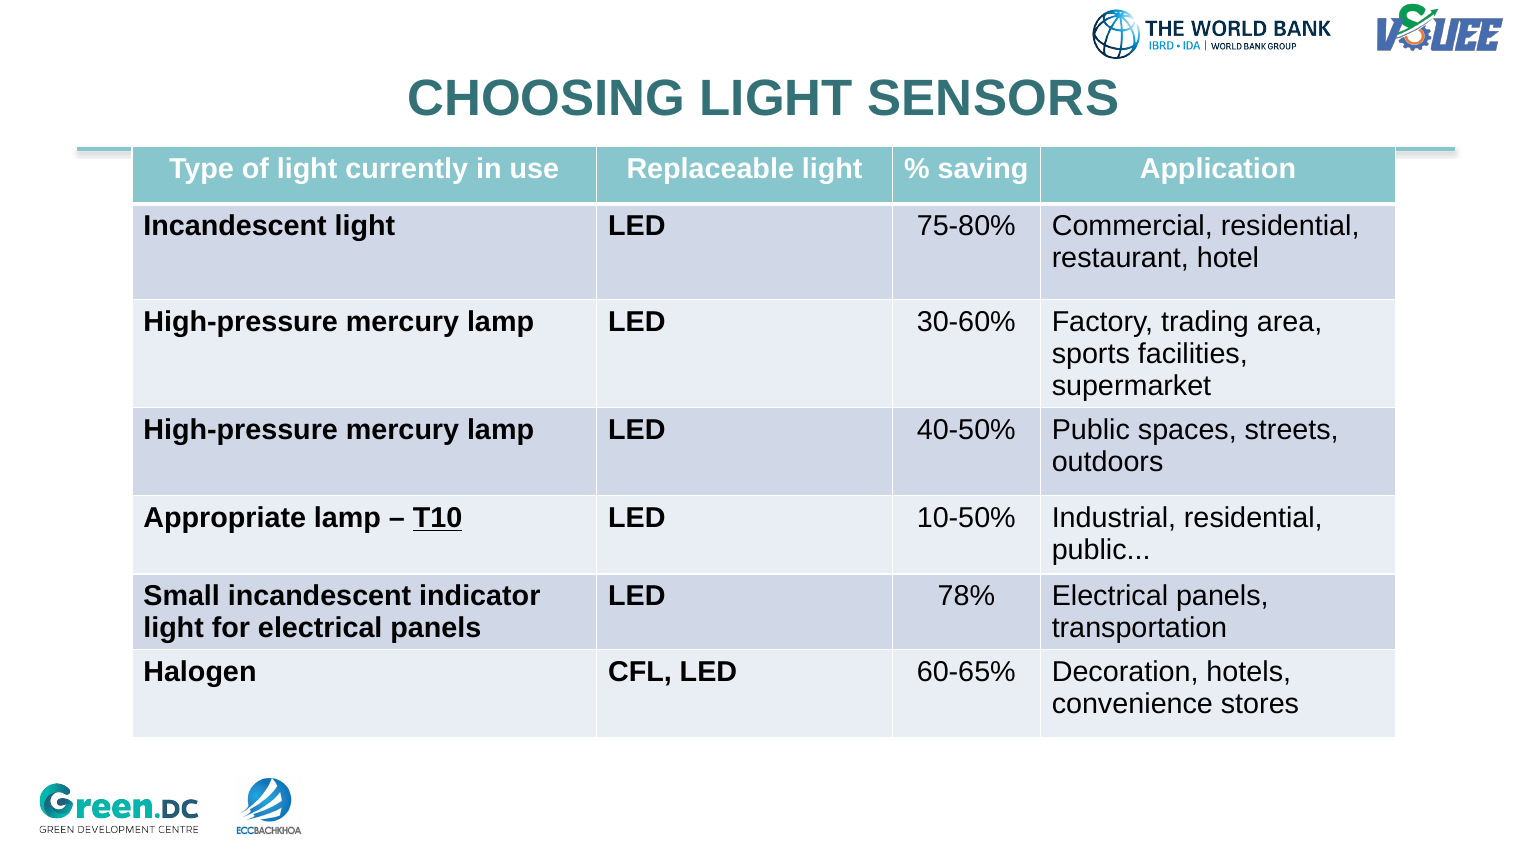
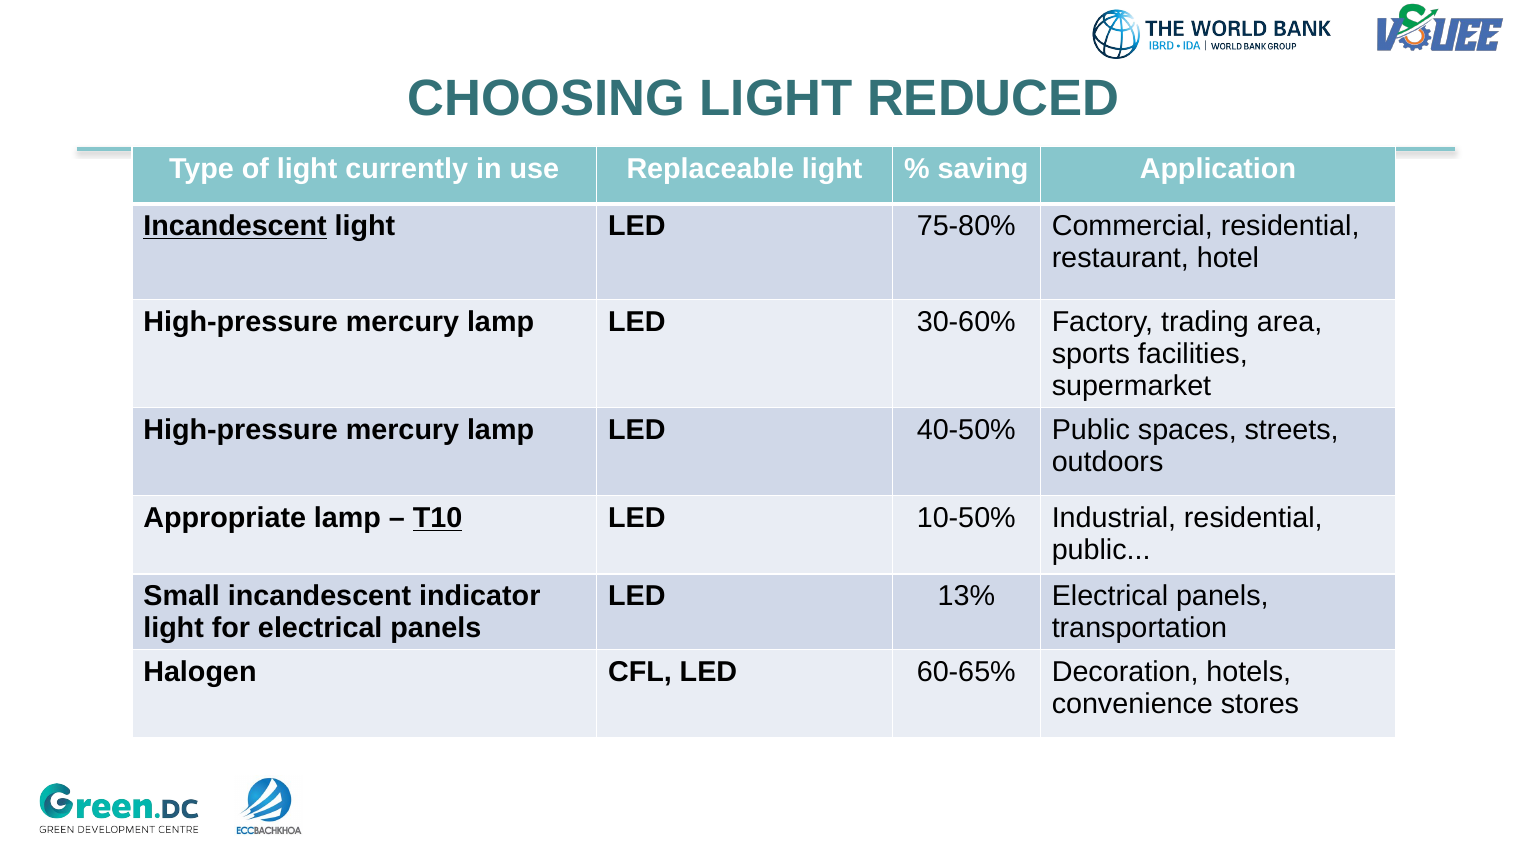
SENSORS: SENSORS -> REDUCED (993, 99)
Incandescent underline: none -> present (235, 226)
78%: 78% -> 13% (966, 597)
